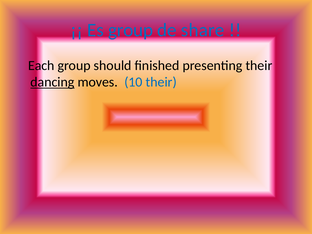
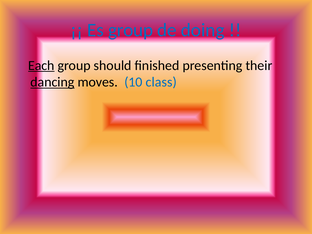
share: share -> doing (203, 30)
Each underline: none -> present (41, 65)
10 their: their -> class (161, 82)
